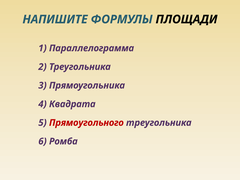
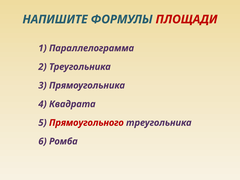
ПЛОЩАДИ colour: black -> red (186, 19)
